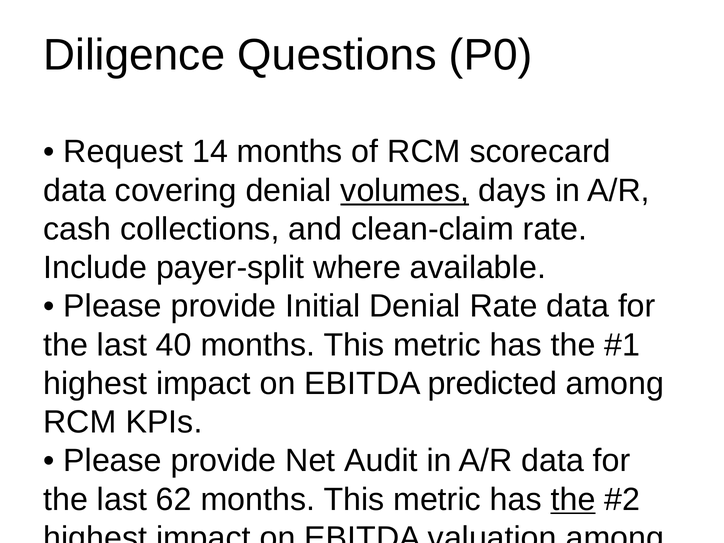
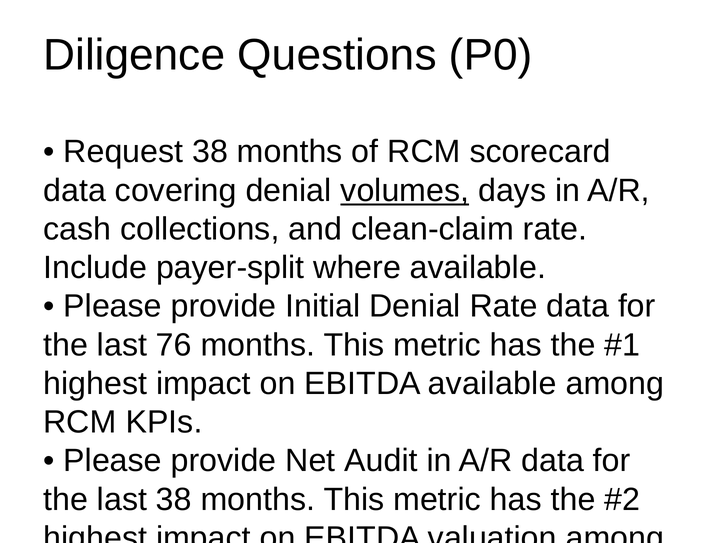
Request 14: 14 -> 38 (210, 152)
40: 40 -> 76 (174, 345)
EBITDA predicted: predicted -> available (492, 384)
last 62: 62 -> 38 (174, 499)
the underline: present -> none (573, 499)
